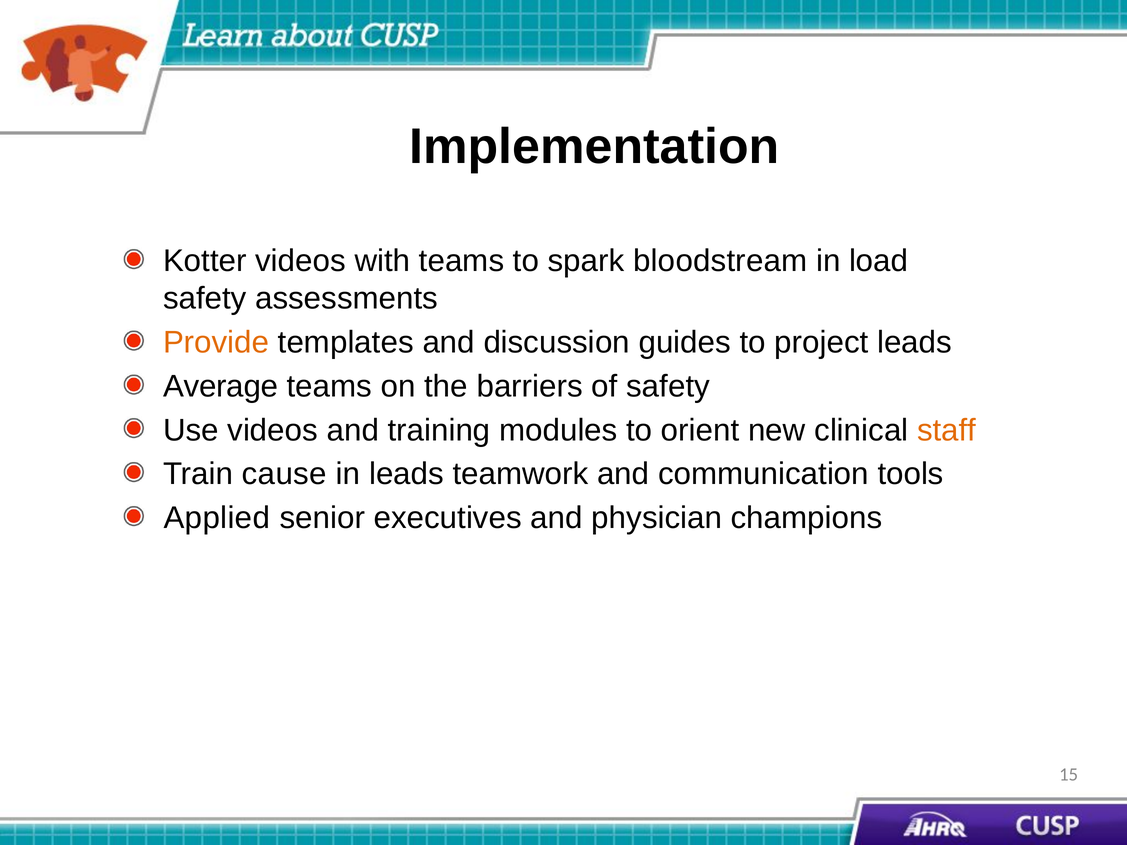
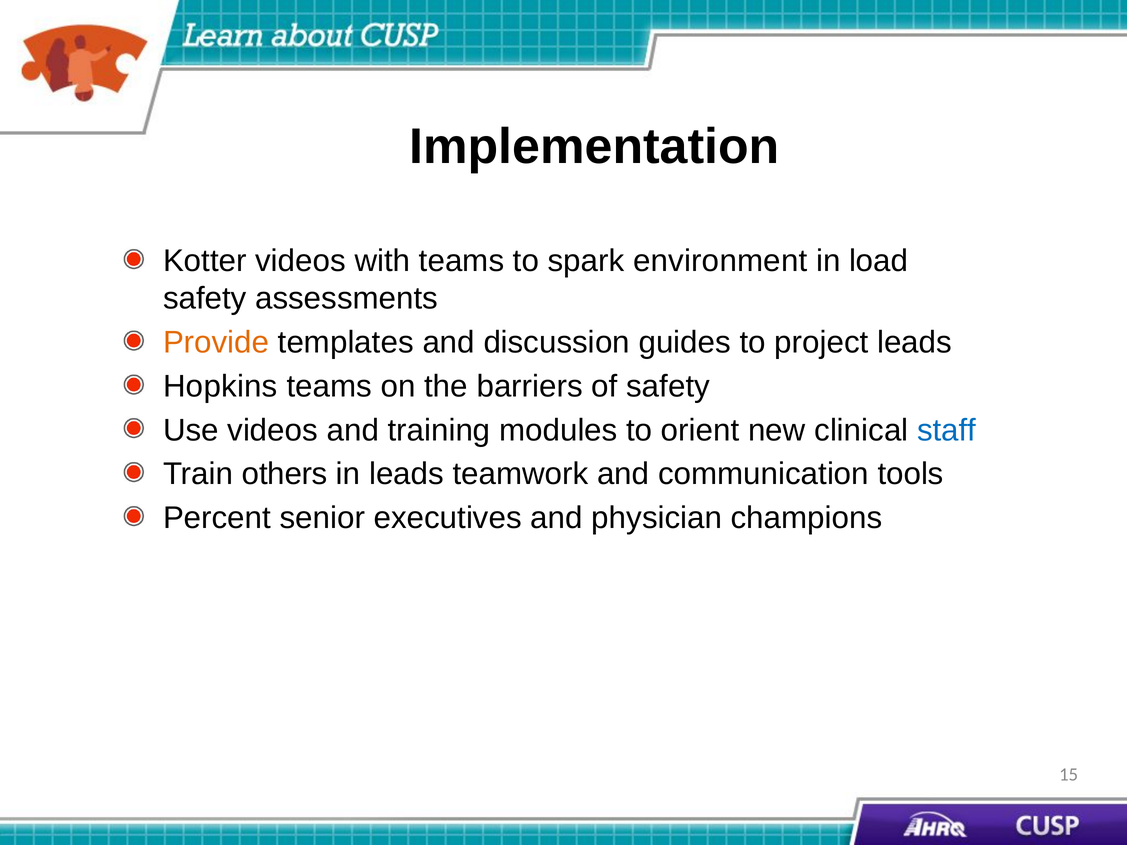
bloodstream: bloodstream -> environment (720, 261)
Average: Average -> Hopkins (220, 386)
staff colour: orange -> blue (946, 430)
cause: cause -> others (285, 474)
Applied: Applied -> Percent (217, 518)
